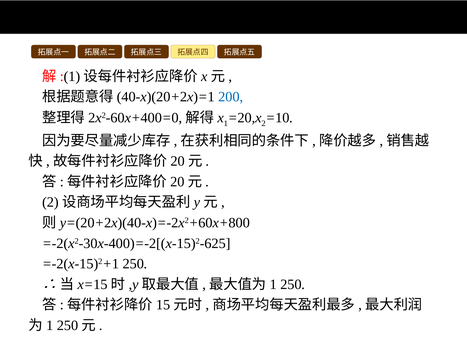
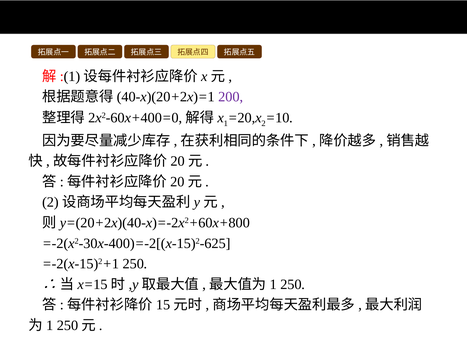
200 colour: blue -> purple (231, 97)
